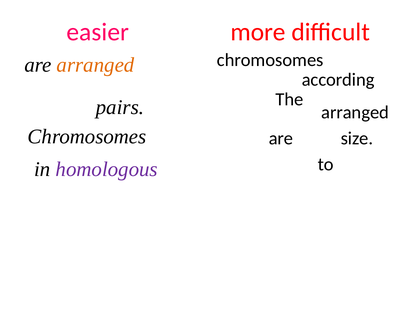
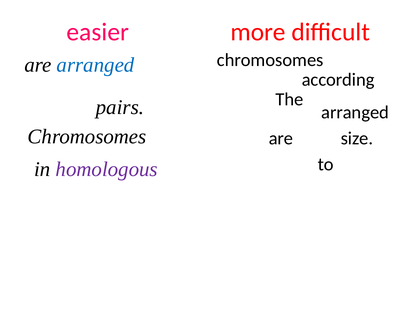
arranged colour: orange -> blue (95, 65)
